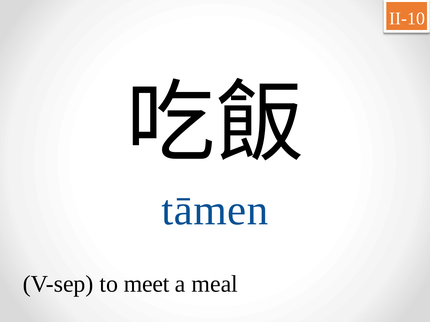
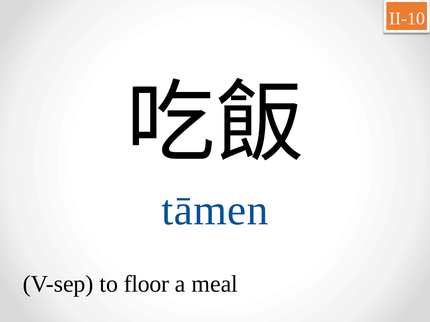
meet: meet -> floor (147, 284)
